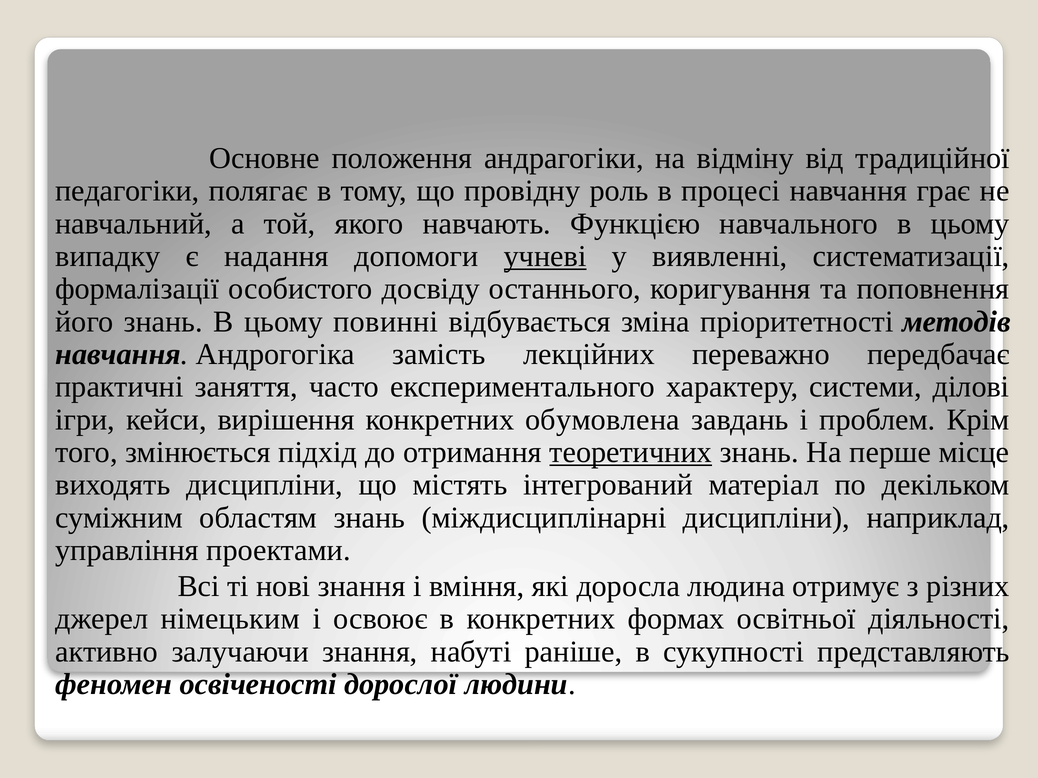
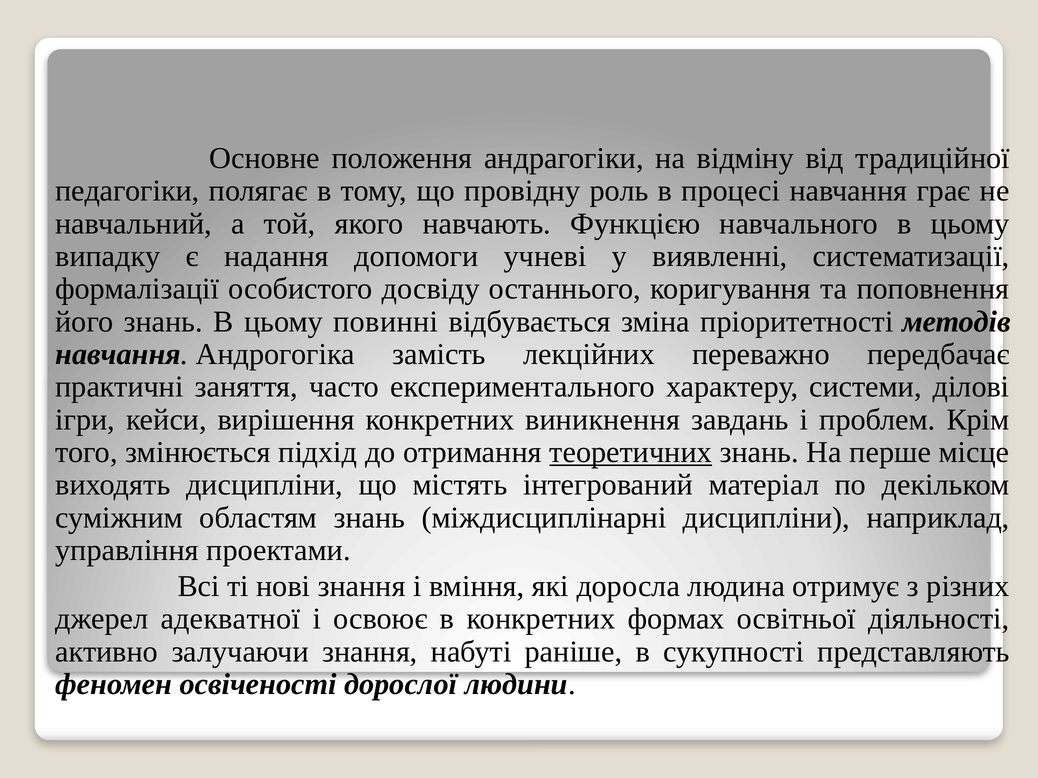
учневі underline: present -> none (545, 256)
обумовлена: обумовлена -> виникнення (603, 420)
німецьким: німецьким -> адекватної (230, 619)
